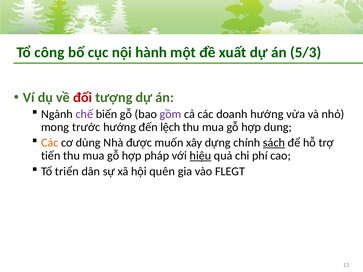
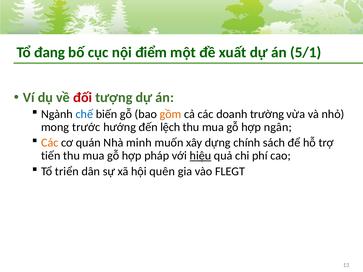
công: công -> đang (50, 52)
hành: hành -> điểm (151, 52)
5/3: 5/3 -> 5/1 (306, 52)
chế colour: purple -> blue (84, 114)
gồm colour: purple -> orange (170, 114)
doanh hướng: hướng -> trường (267, 114)
dung: dung -> ngân (278, 127)
dùng: dùng -> quán (88, 143)
được: được -> minh (139, 143)
sách underline: present -> none (274, 143)
